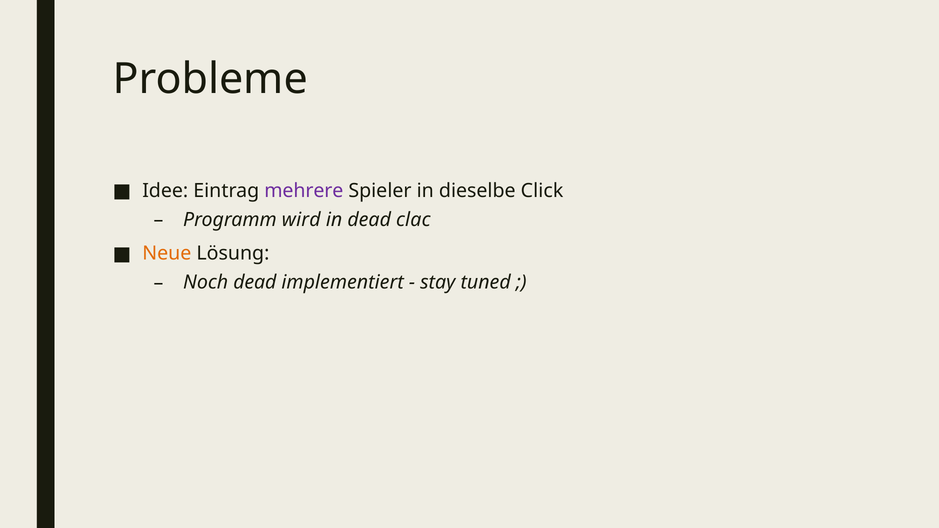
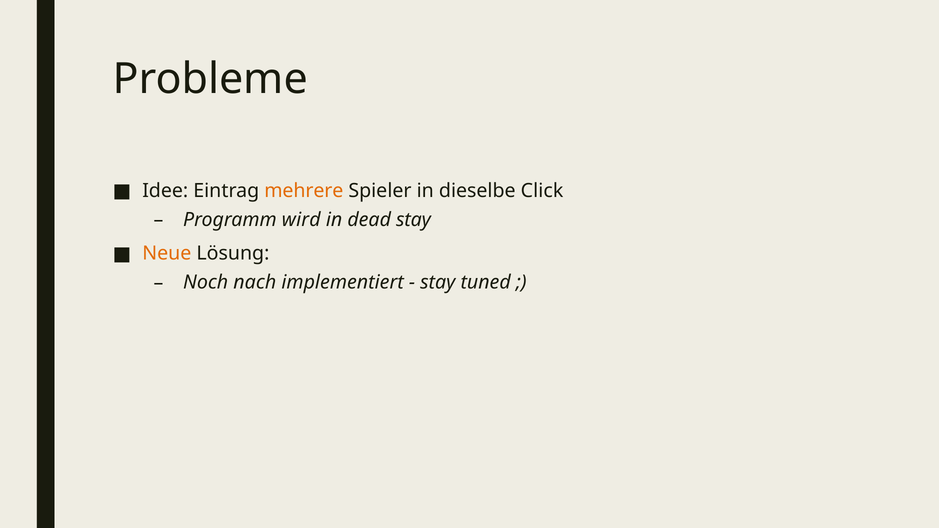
mehrere colour: purple -> orange (304, 191)
dead clac: clac -> stay (413, 220)
Noch dead: dead -> nach (255, 282)
